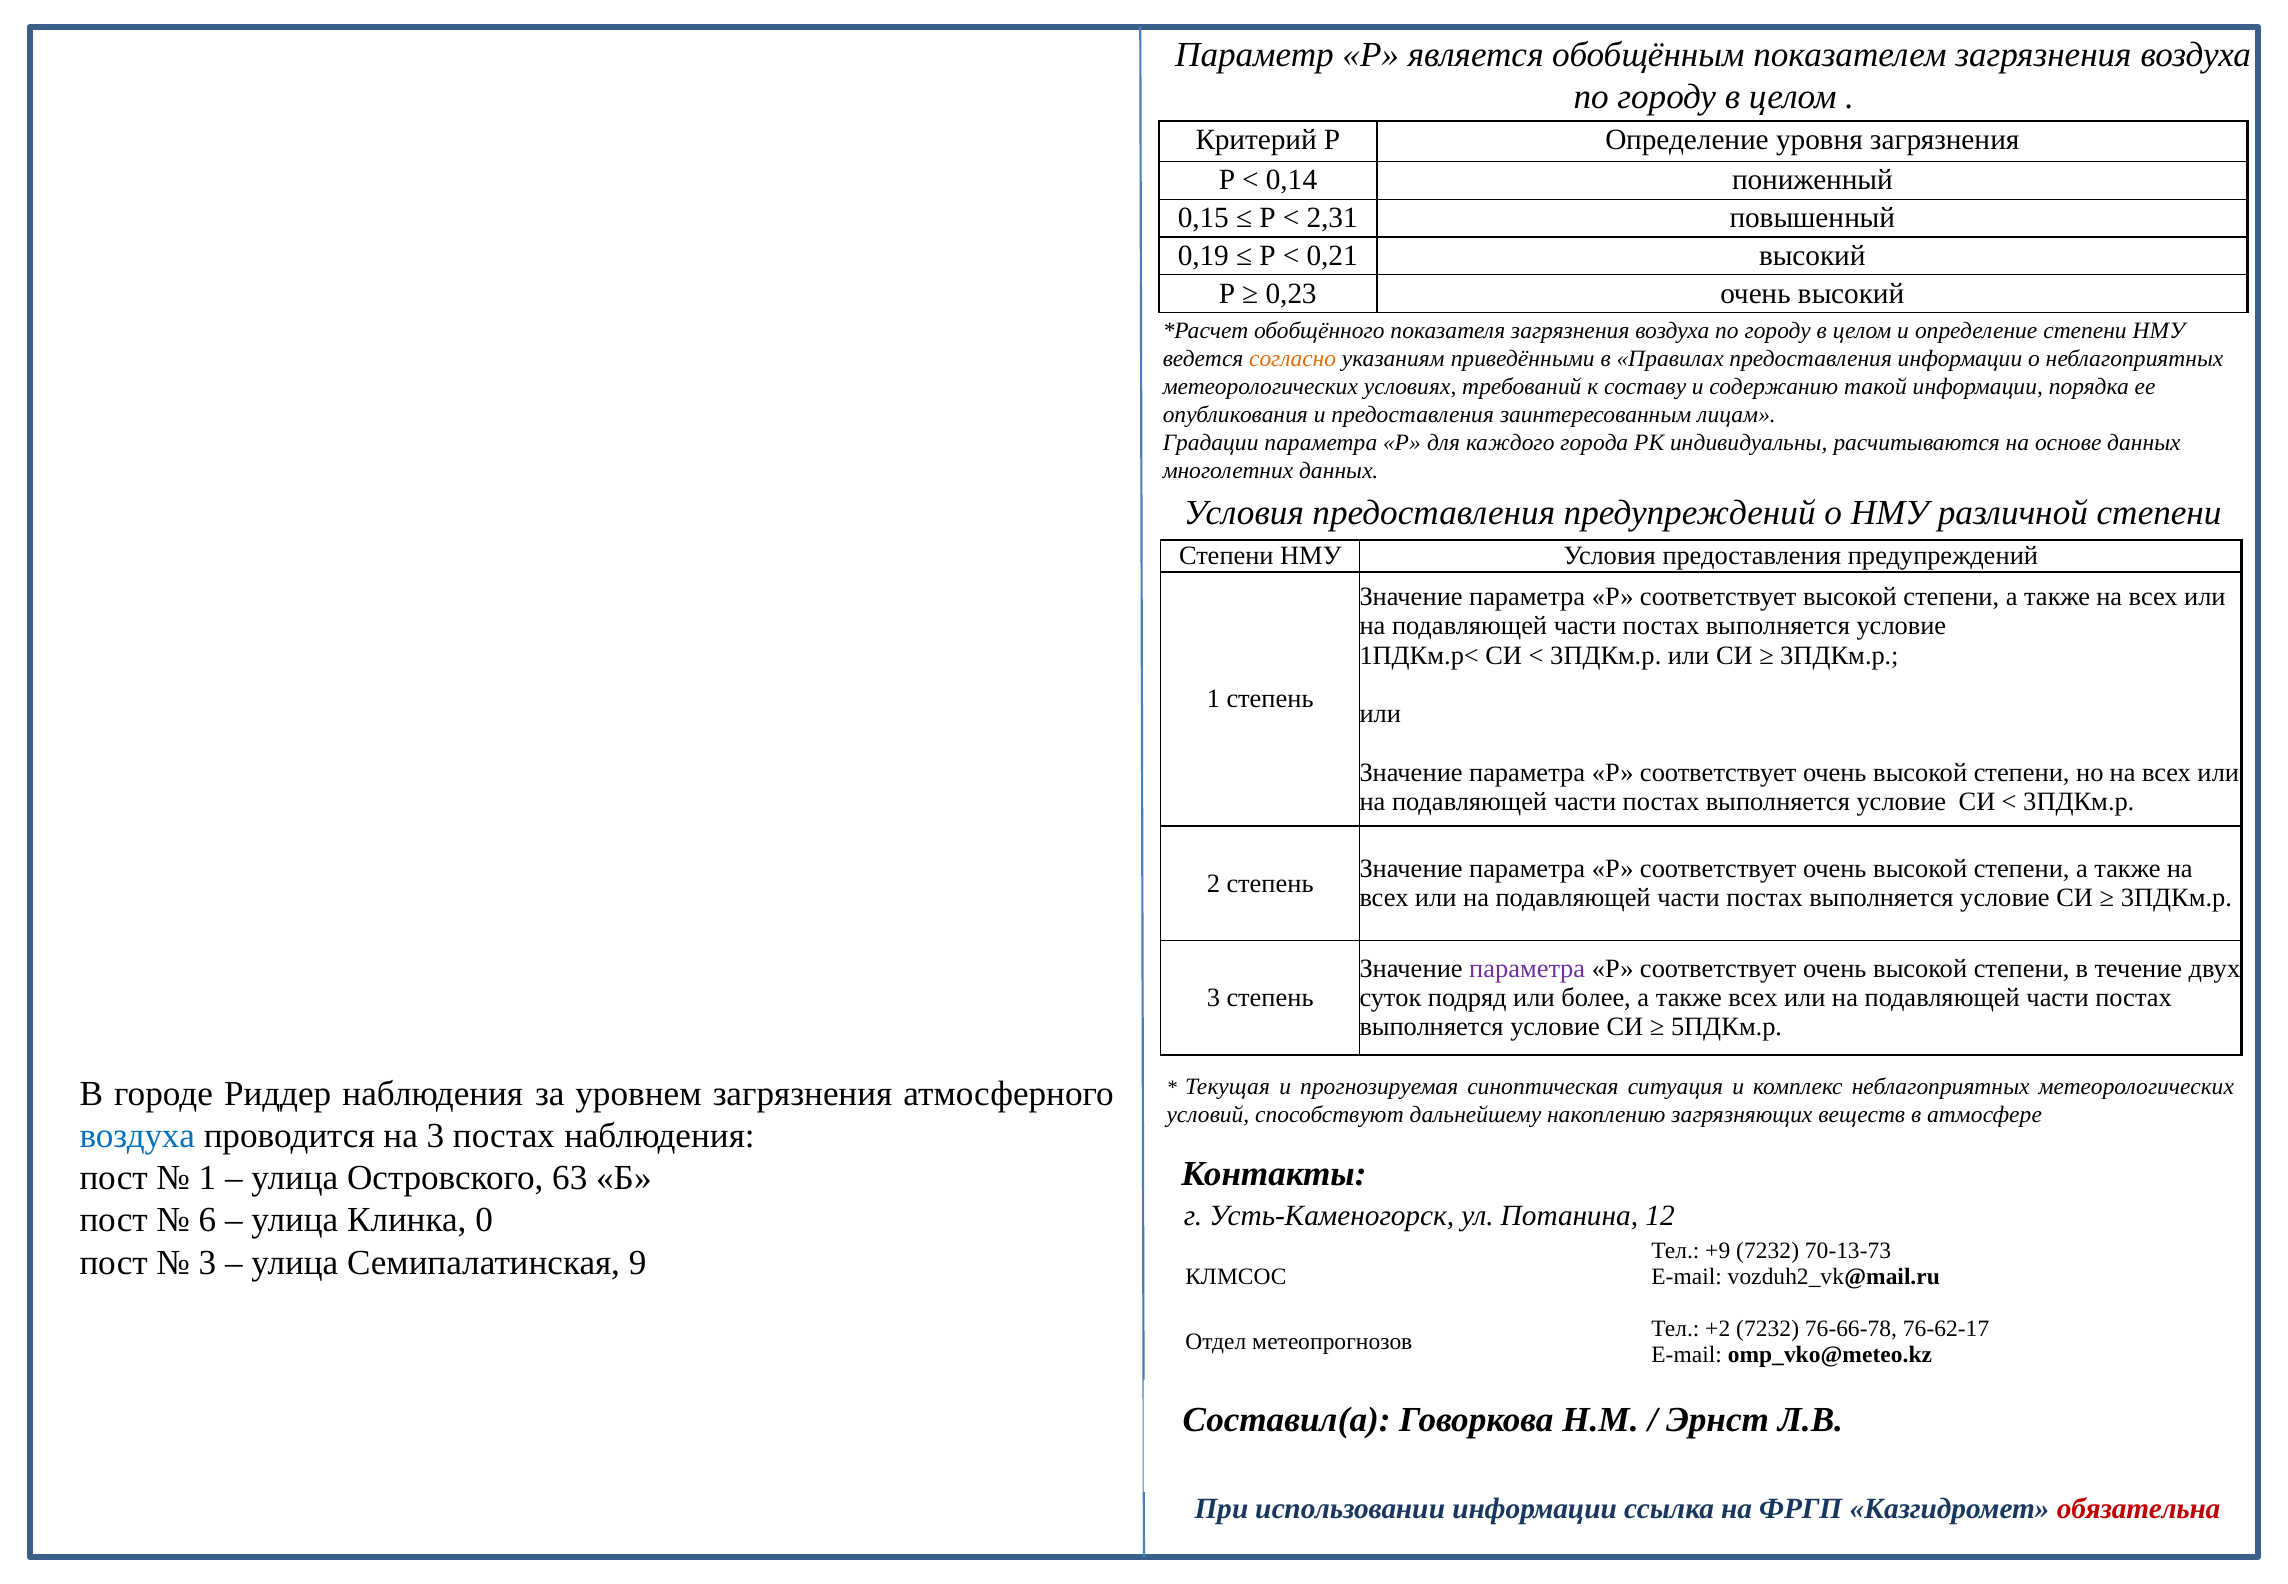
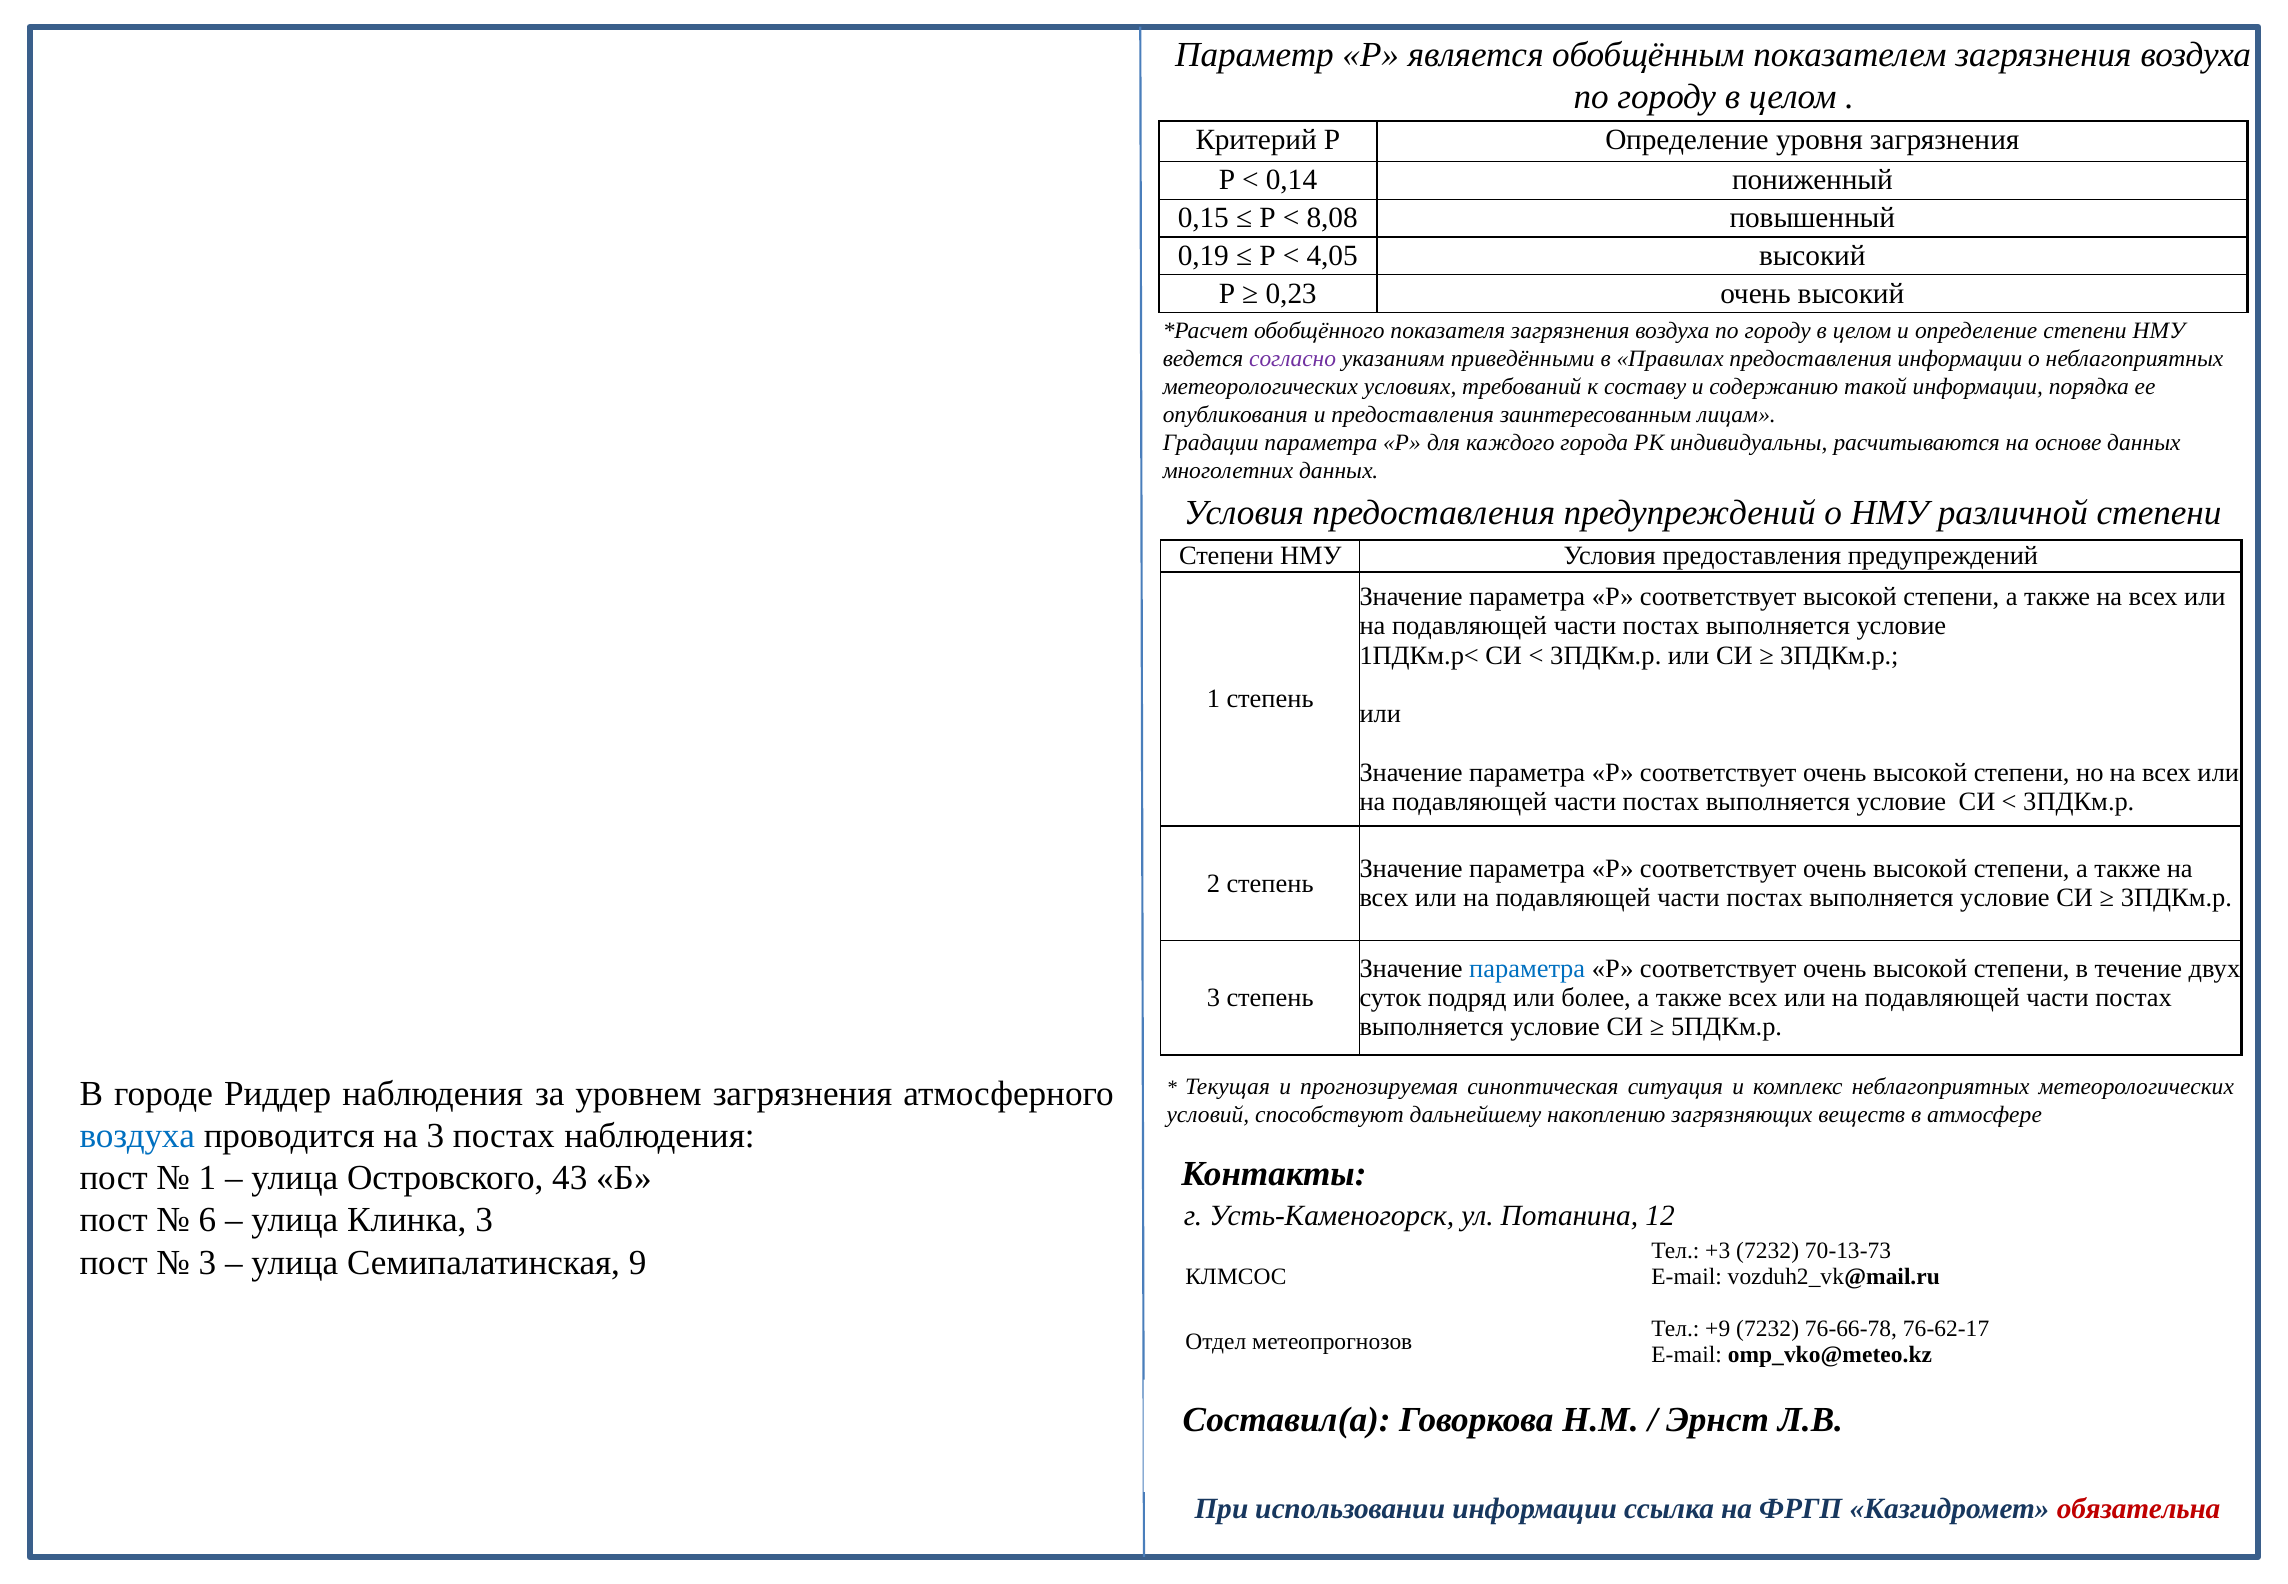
2,31: 2,31 -> 8,08 (1332, 218)
0,21: 0,21 -> 4,05 (1332, 256)
согласно colour: orange -> purple (1293, 359)
параметра colour: purple -> blue (1527, 969)
63: 63 -> 43 (570, 1178)
Клинка 0: 0 -> 3 (484, 1220)
+9: +9 -> +3 (1718, 1251)
+2: +2 -> +9 (1718, 1328)
